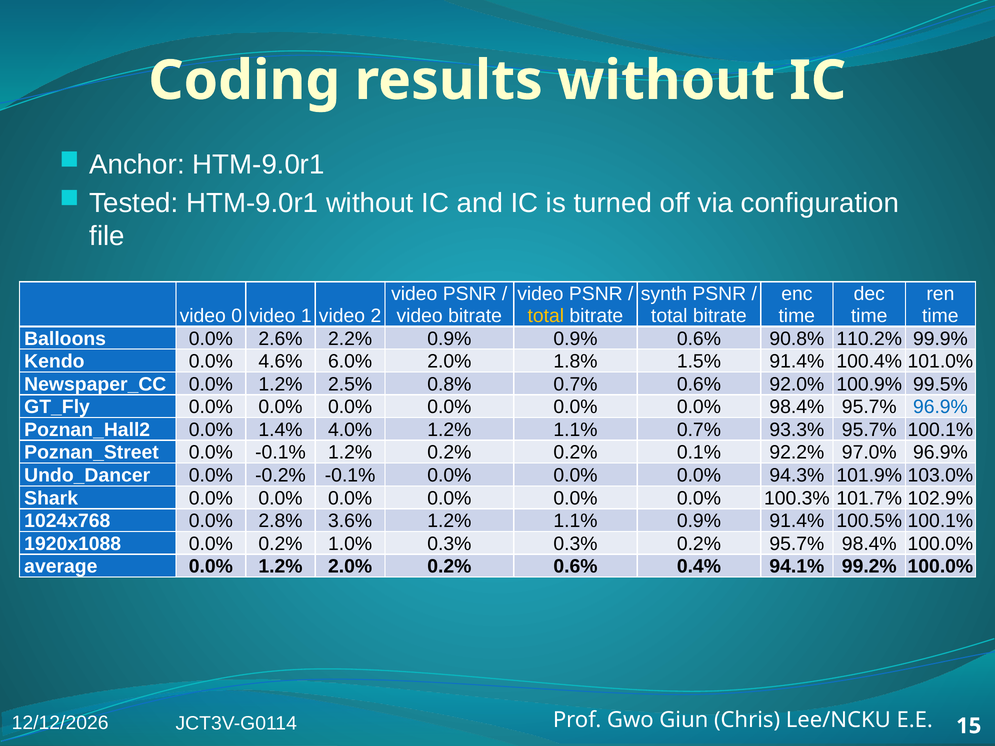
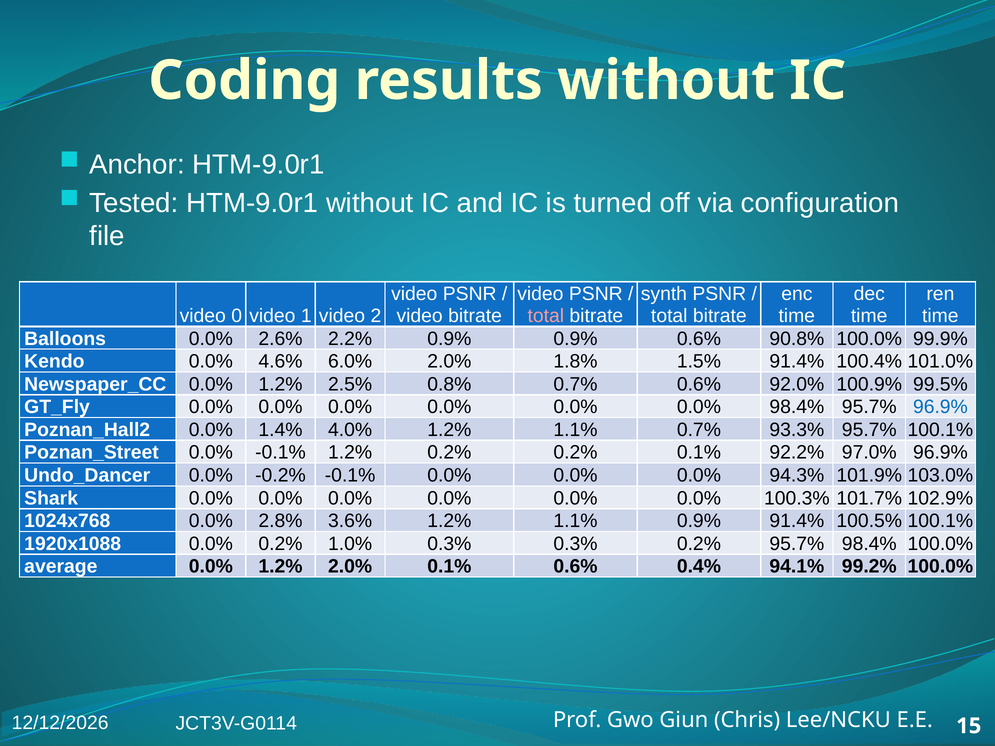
total colour: yellow -> pink (546, 316)
90.8% 110.2%: 110.2% -> 100.0% (869, 339)
2.0% 0.2%: 0.2% -> 0.1% (449, 567)
